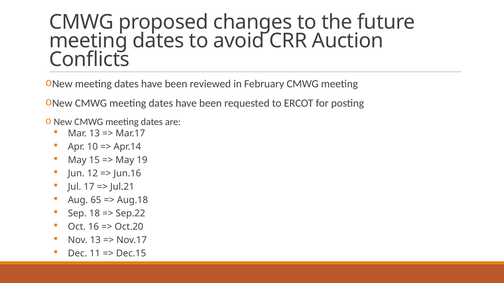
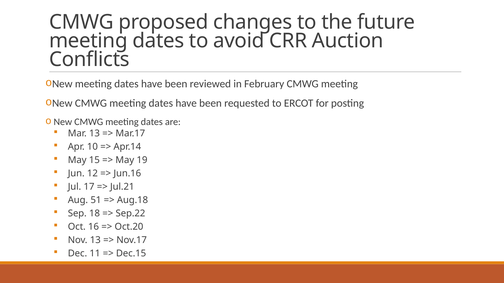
65: 65 -> 51 (96, 200)
